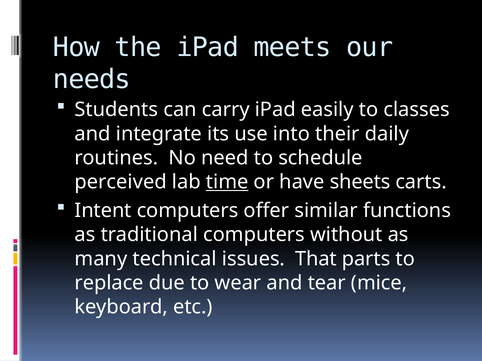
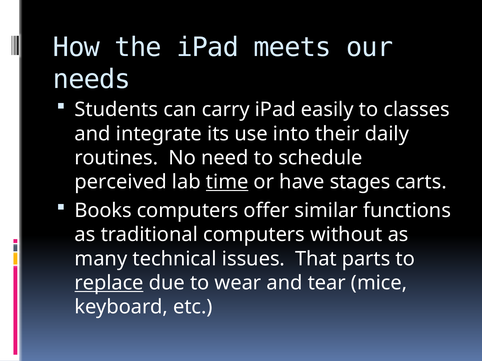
sheets: sheets -> stages (360, 182)
Intent: Intent -> Books (103, 211)
replace underline: none -> present (109, 283)
